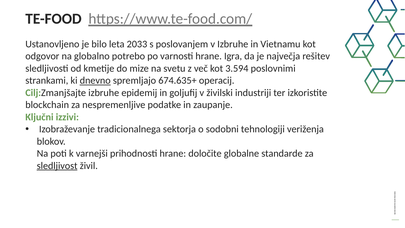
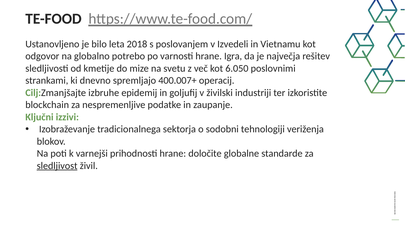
2033: 2033 -> 2018 (137, 44)
v Izbruhe: Izbruhe -> Izvedeli (233, 44)
3.594: 3.594 -> 6.050 (237, 68)
dnevno underline: present -> none (95, 81)
674.635+: 674.635+ -> 400.007+ (178, 81)
